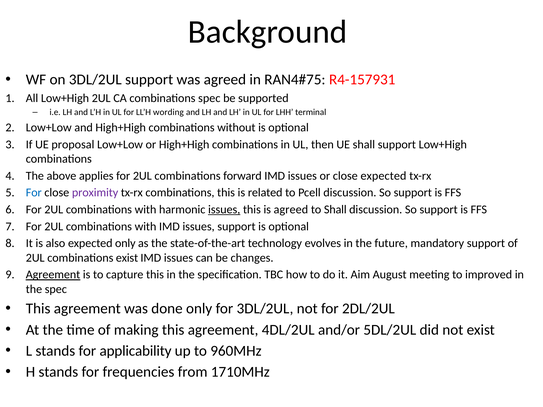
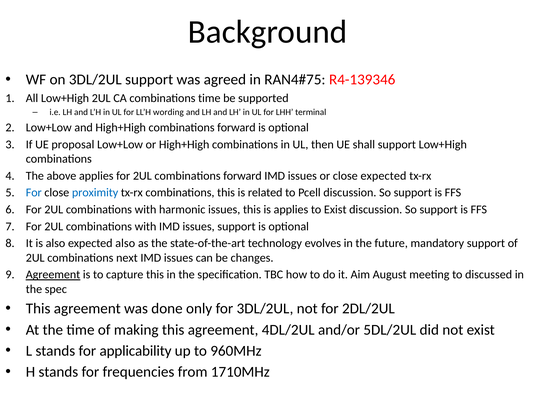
R4-157931: R4-157931 -> R4-139346 (362, 80)
combinations spec: spec -> time (209, 98)
High+High combinations without: without -> forward (236, 128)
proximity colour: purple -> blue (95, 193)
issues underline: present -> none (224, 210)
is agreed: agreed -> applies (291, 210)
to Shall: Shall -> Exist (335, 210)
expected only: only -> also (125, 243)
combinations exist: exist -> next (127, 258)
improved: improved -> discussed (489, 275)
